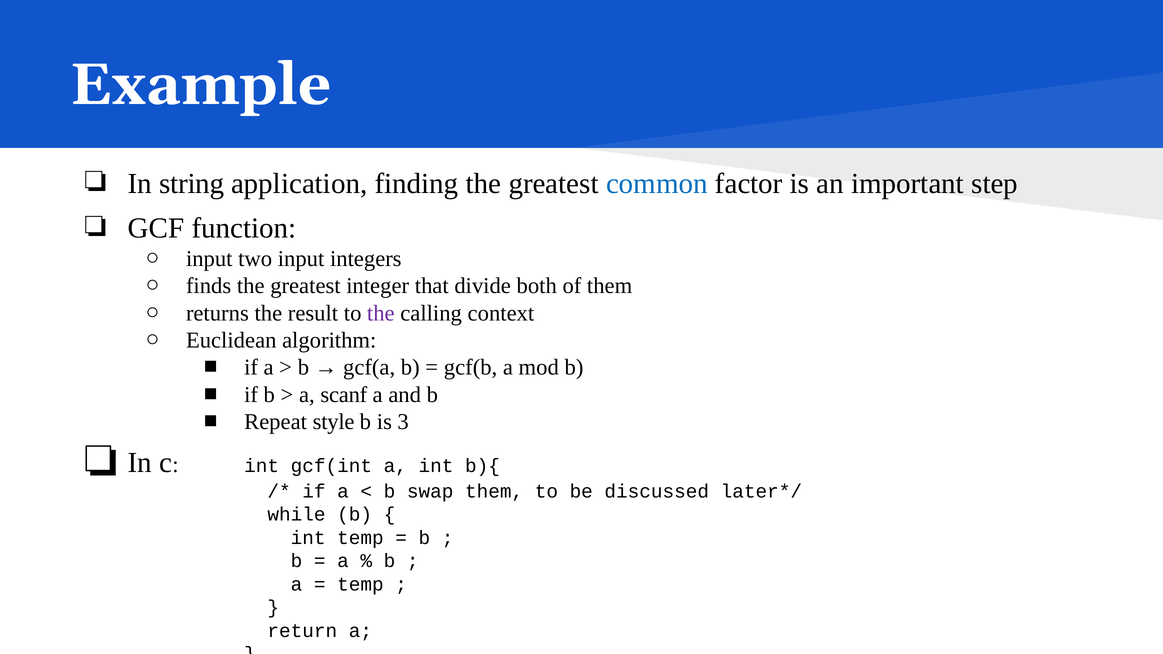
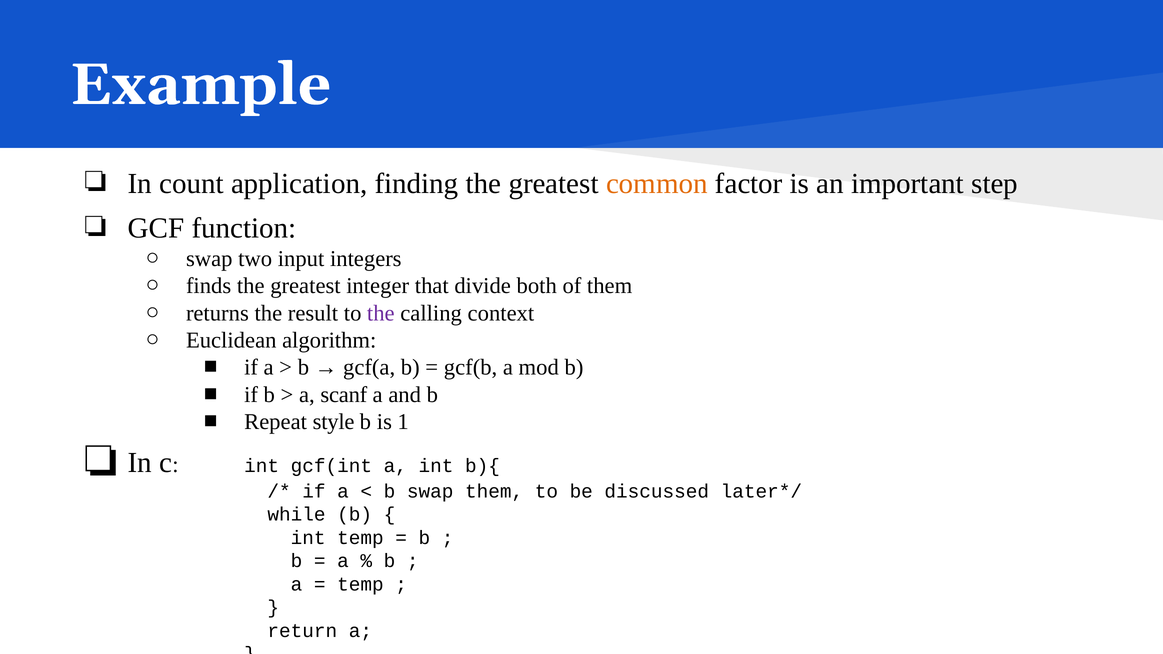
string: string -> count (192, 184)
common colour: blue -> orange (657, 184)
input: input -> swap (209, 259)
3: 3 -> 1 (403, 422)
